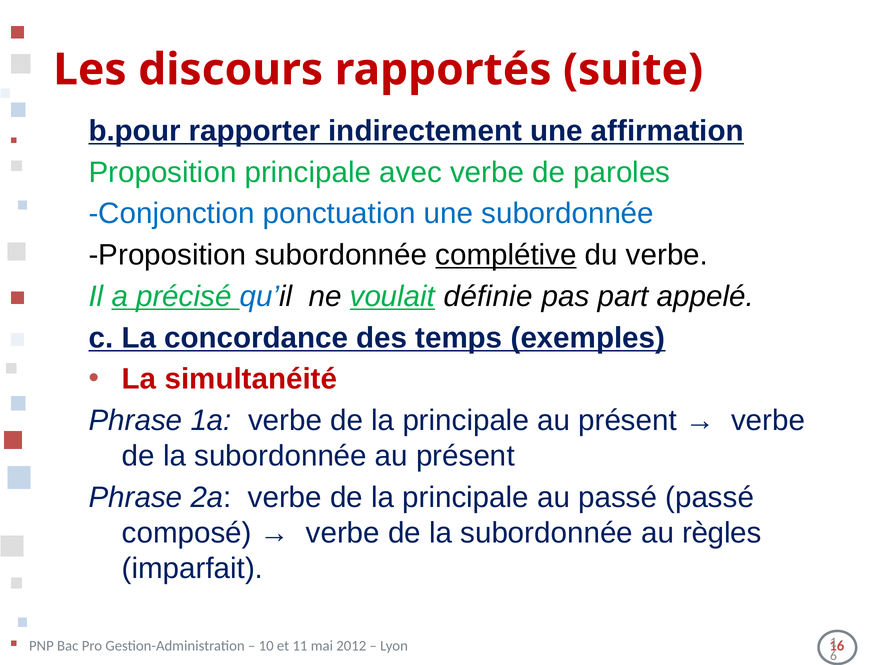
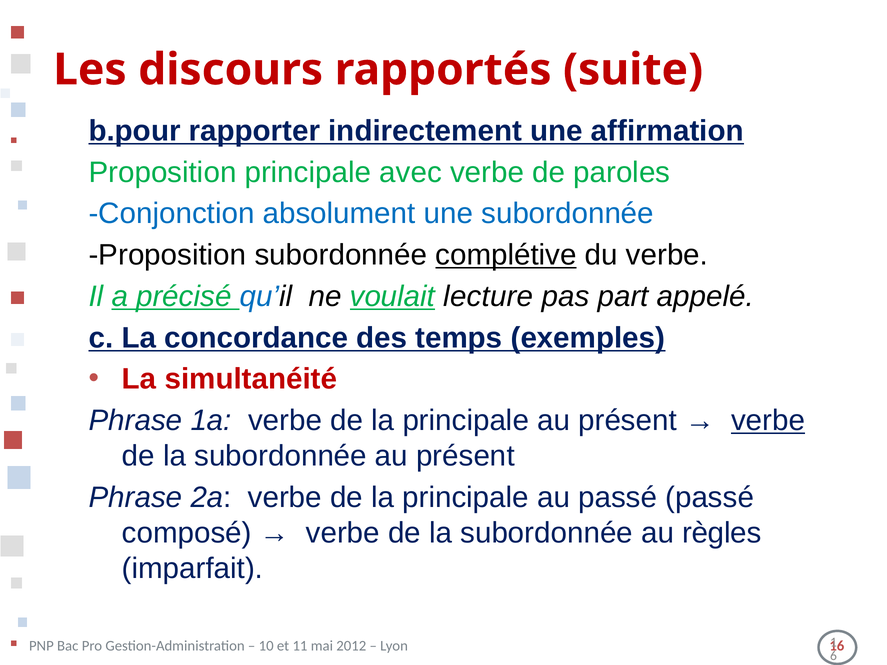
ponctuation: ponctuation -> absolument (339, 214)
définie: définie -> lecture (488, 297)
verbe underline: none -> present (768, 421)
